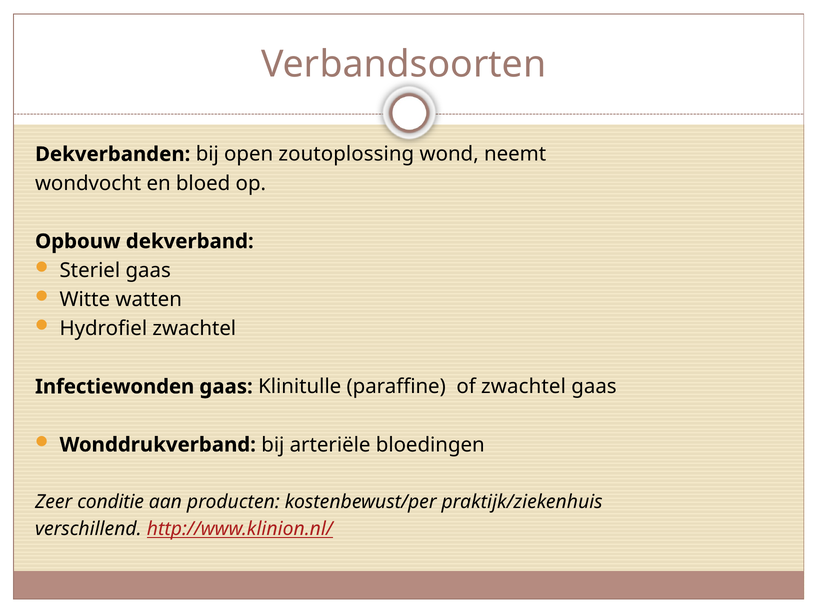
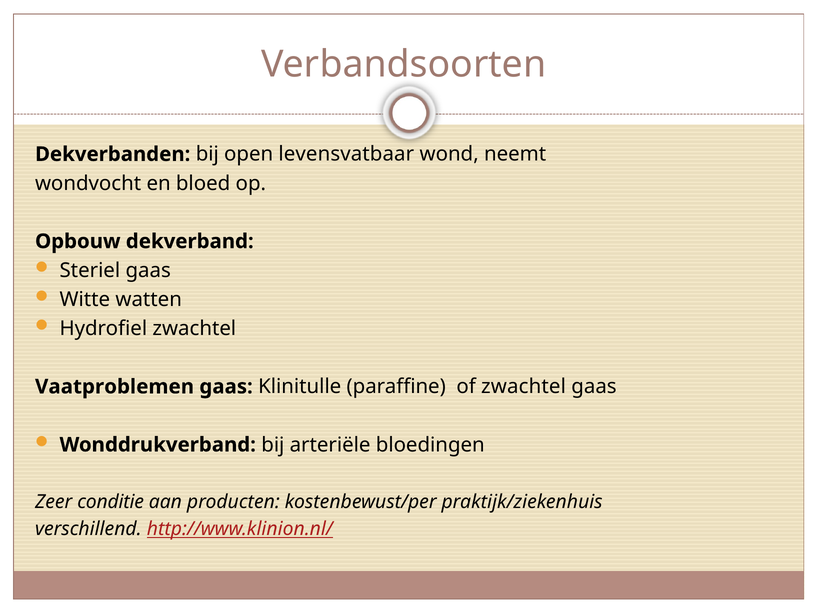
zoutoplossing: zoutoplossing -> levensvatbaar (346, 154)
Infectiewonden: Infectiewonden -> Vaatproblemen (115, 387)
